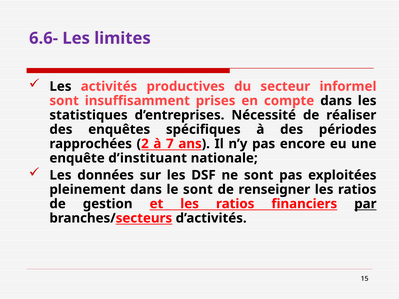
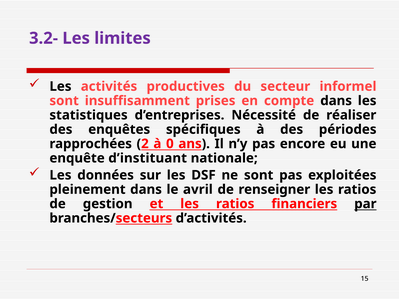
6.6-: 6.6- -> 3.2- (44, 38)
7: 7 -> 0 (170, 144)
le sont: sont -> avril (198, 190)
